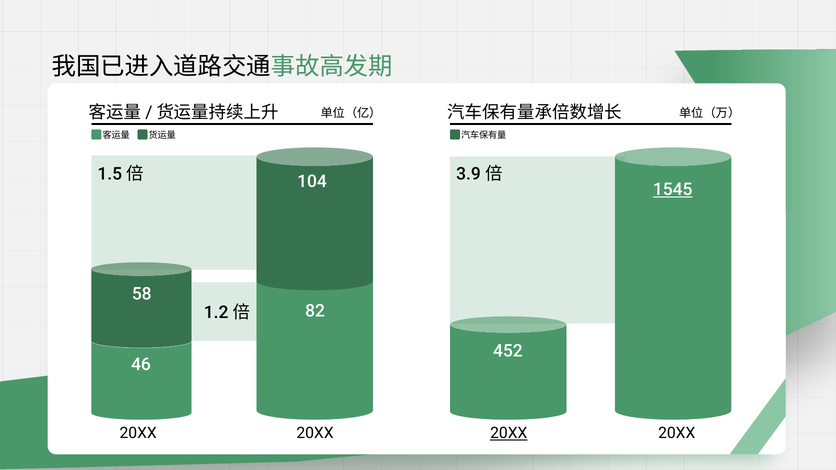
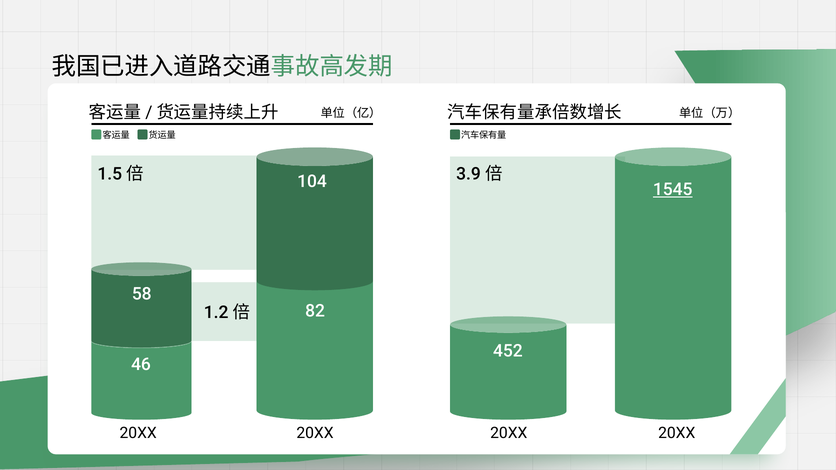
20XX underline: present -> none (509, 434)
